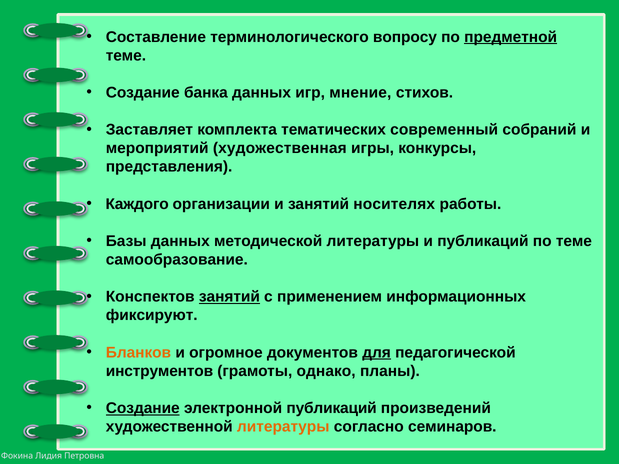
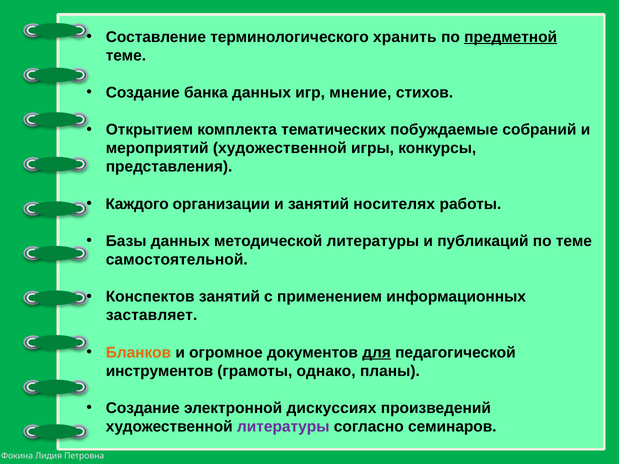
вопросу: вопросу -> хранить (405, 37)
Заставляет: Заставляет -> Открытием (149, 130)
современный: современный -> побуждаемые (444, 130)
мероприятий художественная: художественная -> художественной (280, 148)
самообразование: самообразование -> самостоятельной (177, 260)
занятий underline: present -> none (229, 297)
фиксируют: фиксируют -> заставляет (152, 316)
Создание underline: present -> none (143, 408)
электронной публикаций: публикаций -> дискуссиях (331, 408)
литературы colour: orange -> purple (283, 427)
